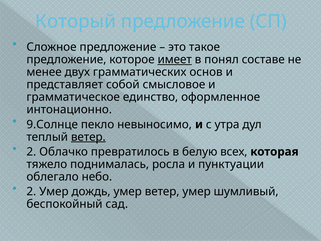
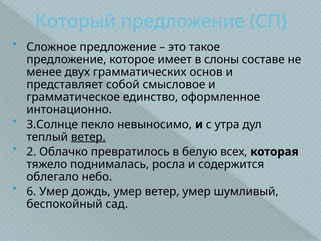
имеет underline: present -> none (175, 60)
понял: понял -> слоны (222, 60)
9.Солнце: 9.Солнце -> 3.Солнце (52, 124)
пунктуации: пунктуации -> содержится (231, 164)
2: 2 -> 6 (31, 191)
